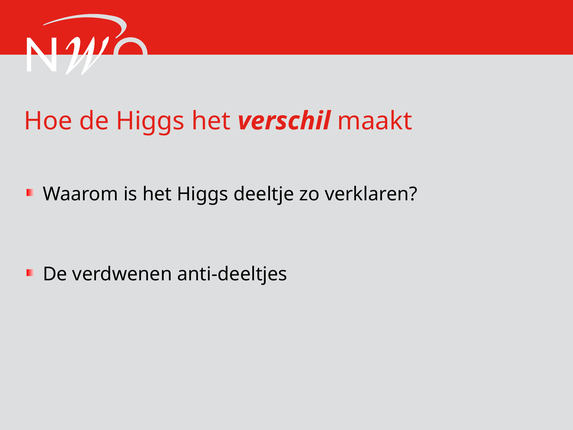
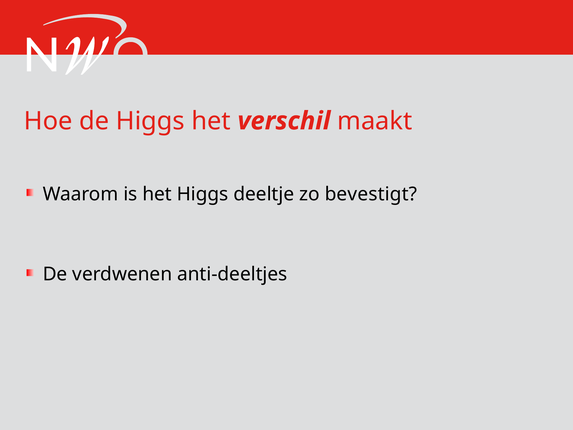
verklaren: verklaren -> bevestigt (371, 194)
